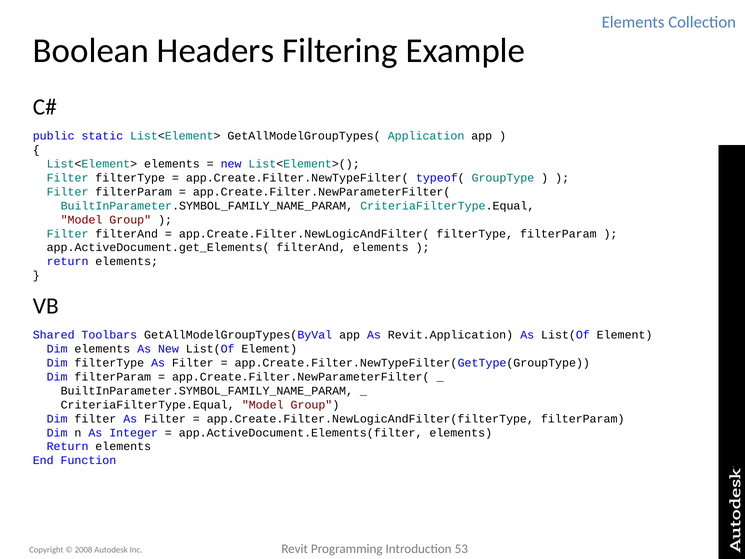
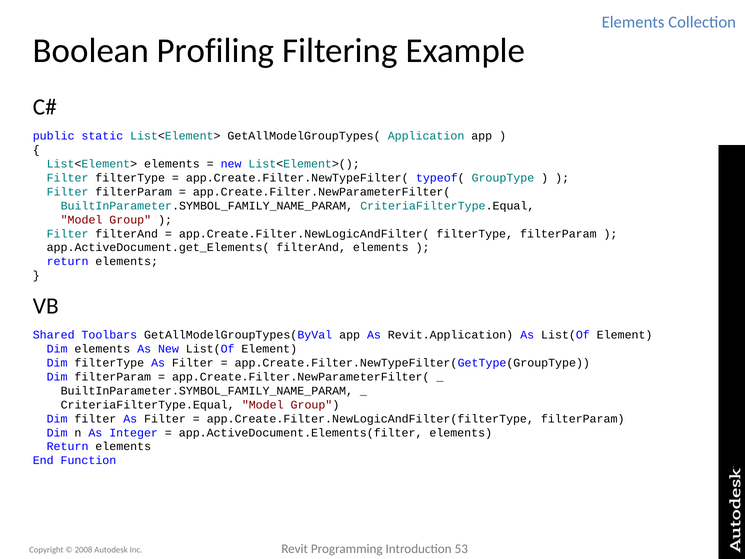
Headers: Headers -> Profiling (216, 51)
